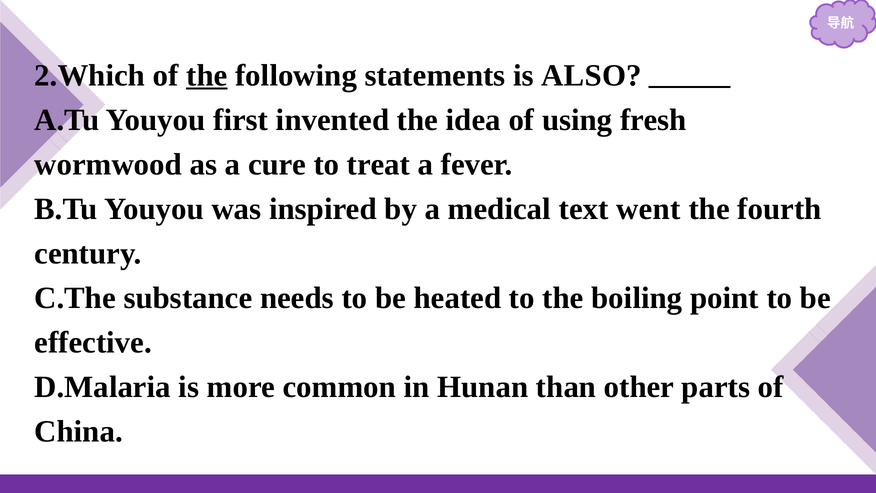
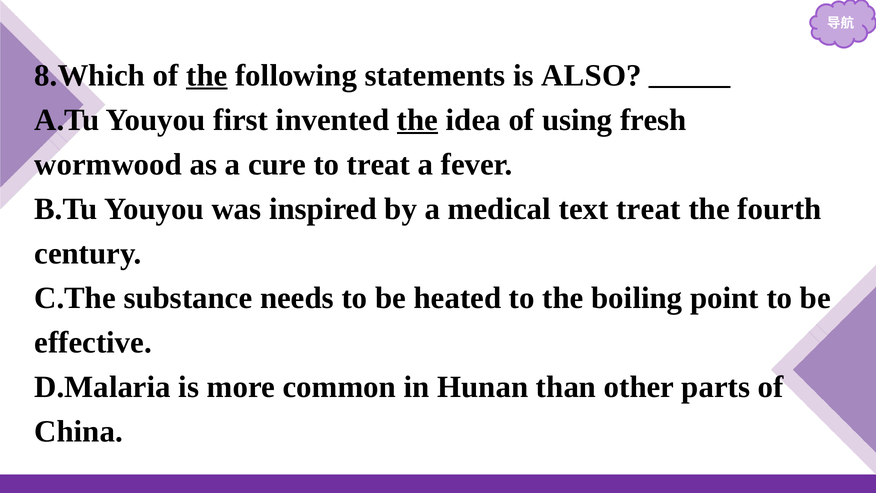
2.Which: 2.Which -> 8.Which (90, 75)
the underline: none -> present (418, 120)
text went: went -> treat (648, 209)
